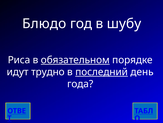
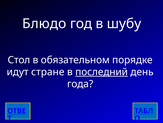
Риса: Риса -> Стол (19, 60)
обязательном underline: present -> none (75, 60)
трудно: трудно -> стране (48, 72)
